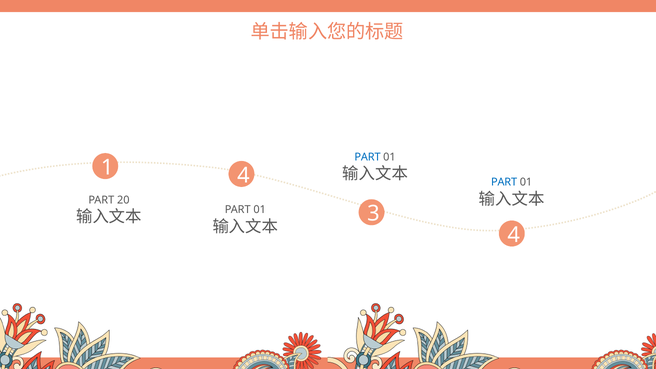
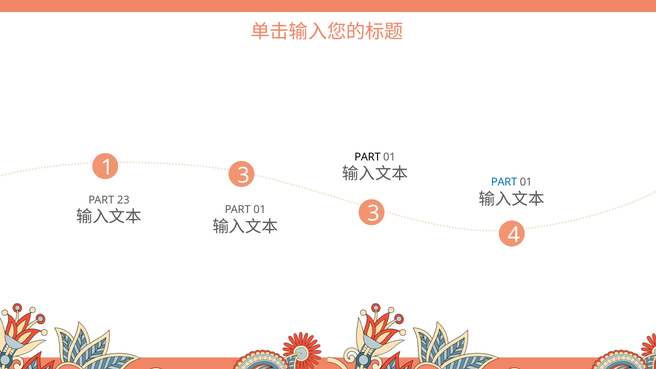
PART colour: blue -> black (368, 157)
1 4: 4 -> 3 (243, 175)
20: 20 -> 23 (123, 200)
